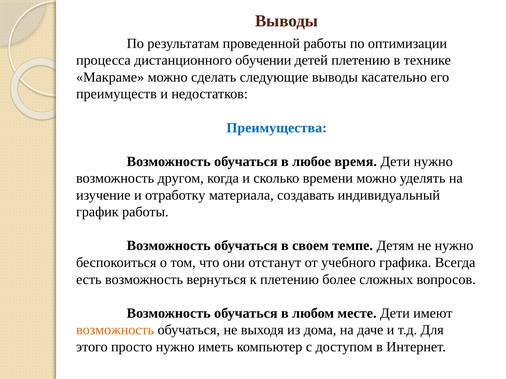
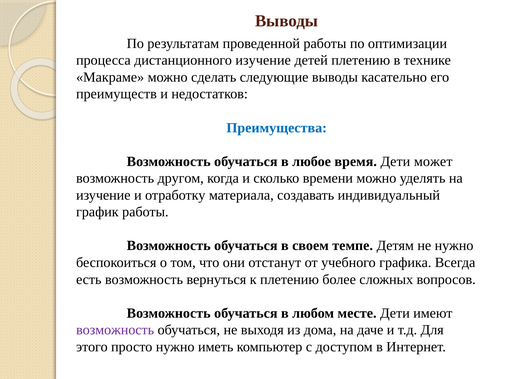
дистанционного обучении: обучении -> изучение (263, 60)
Дети нужно: нужно -> может (433, 162)
возможность colour: orange -> purple (115, 330)
